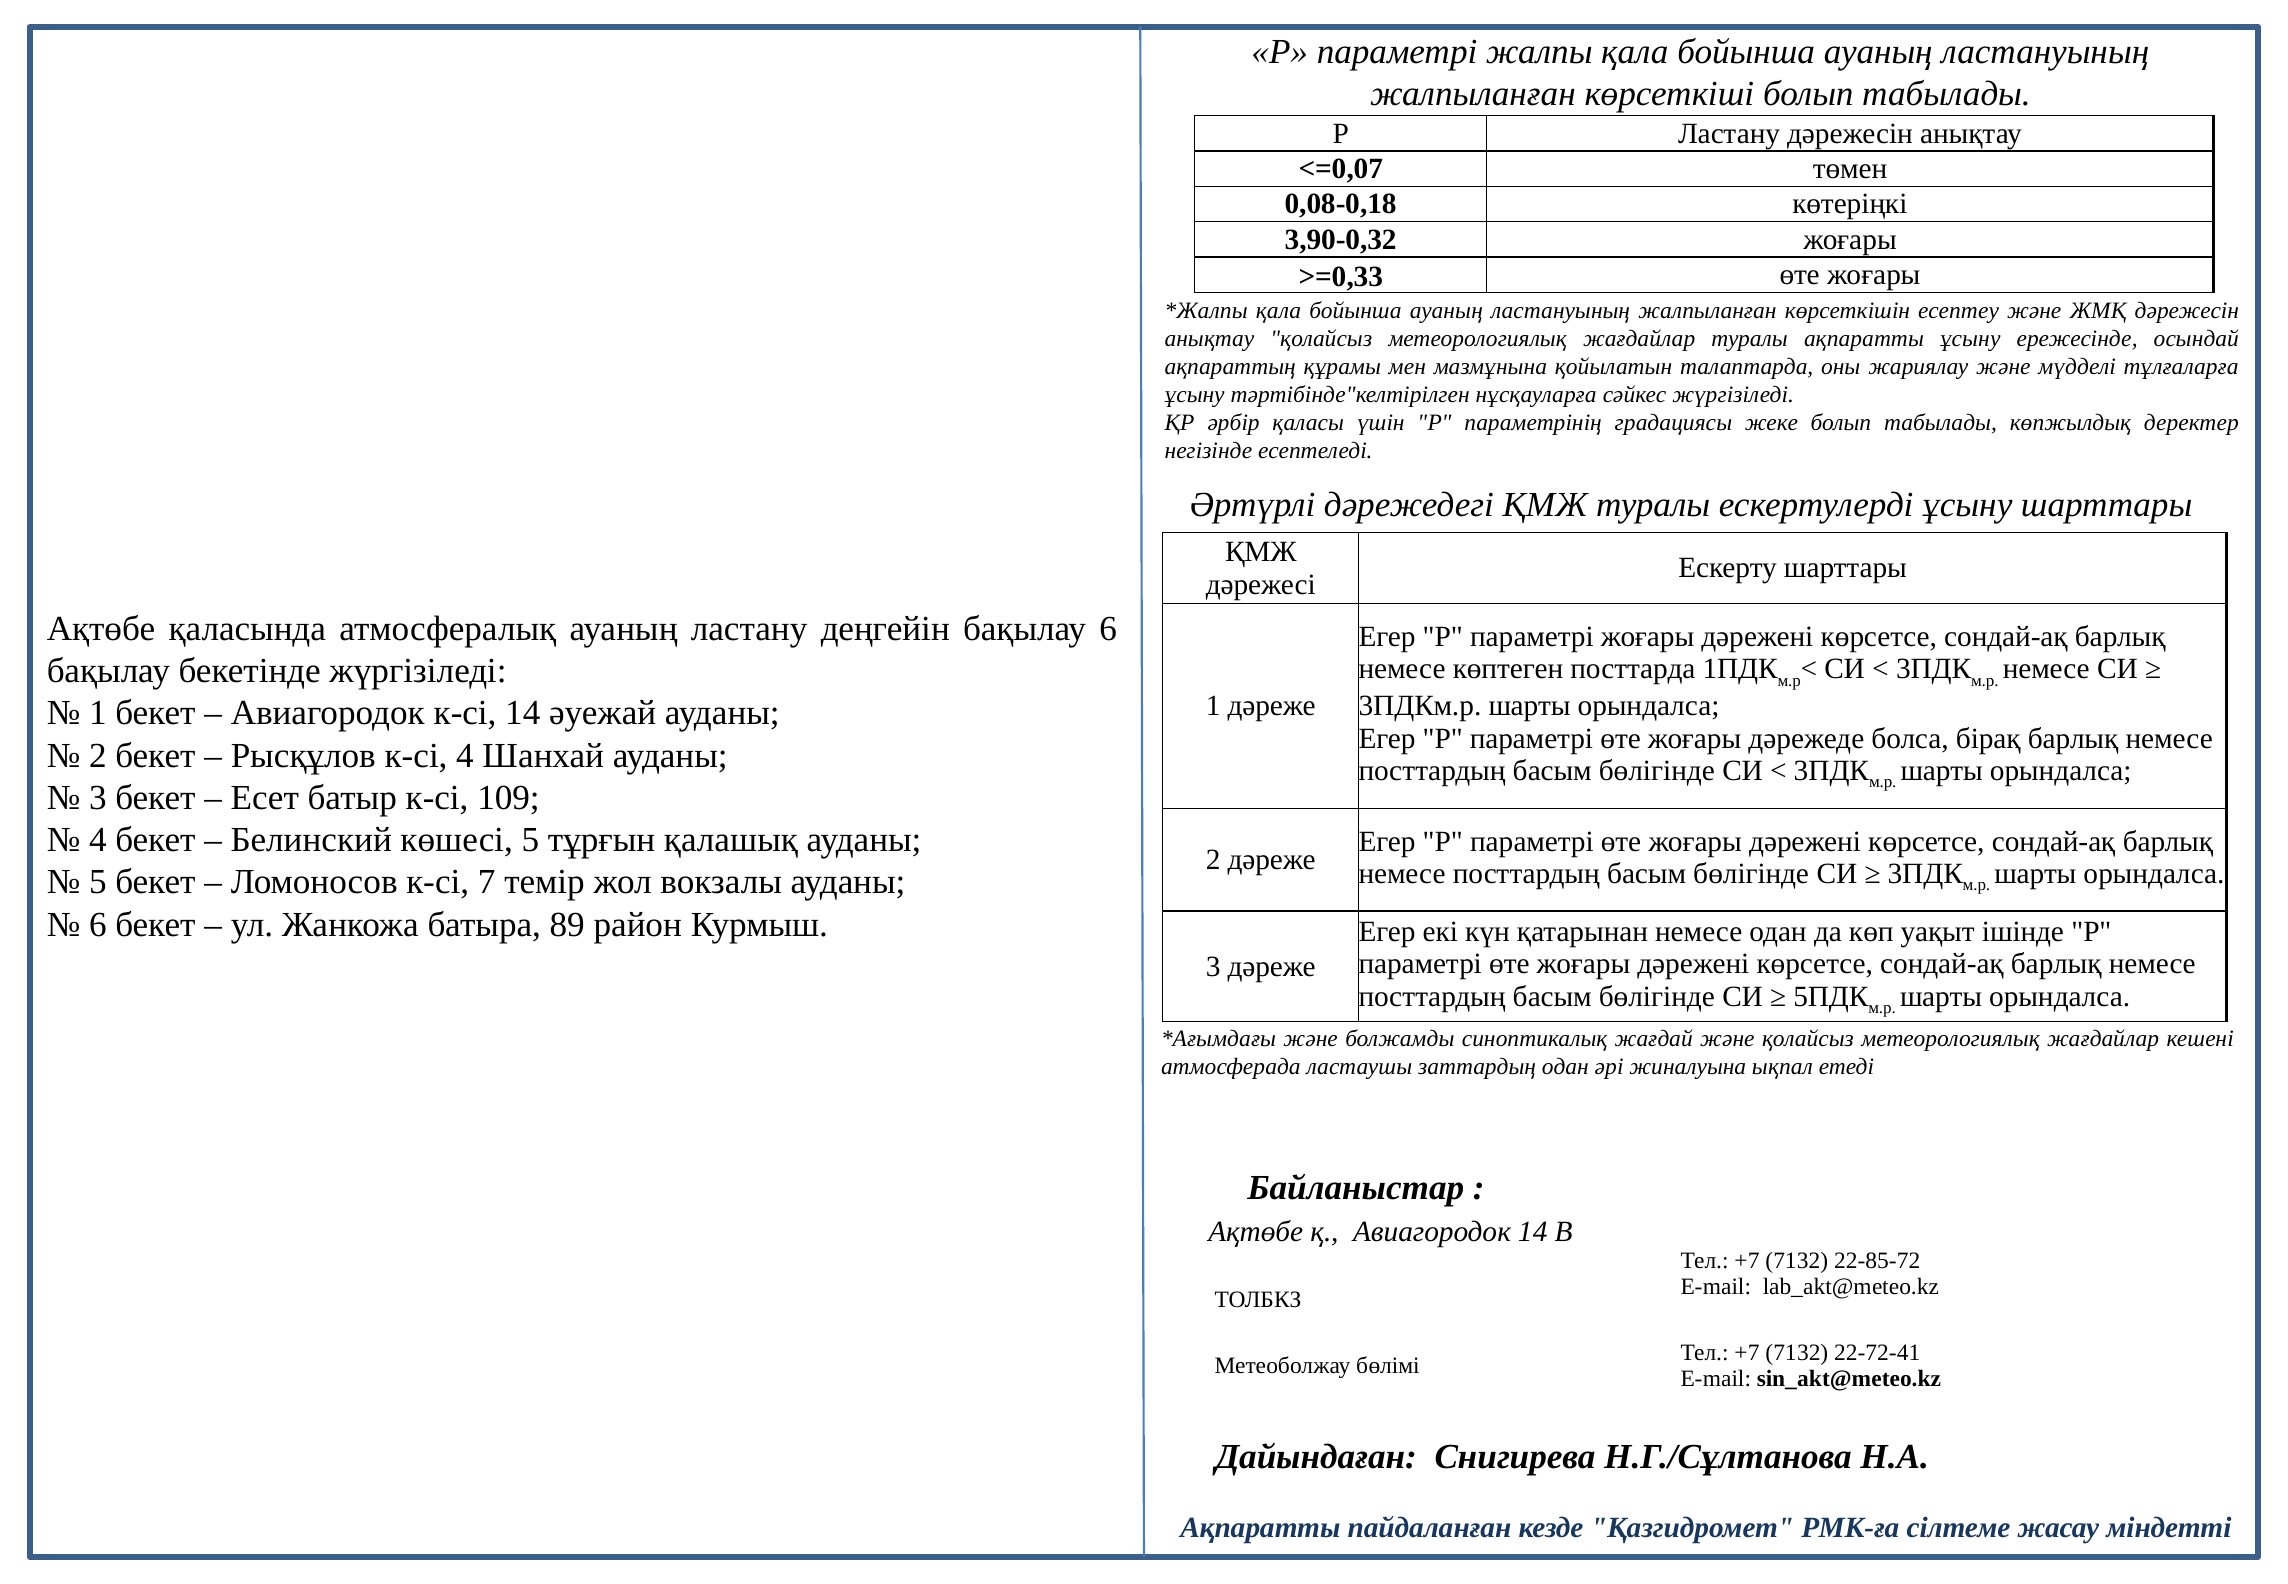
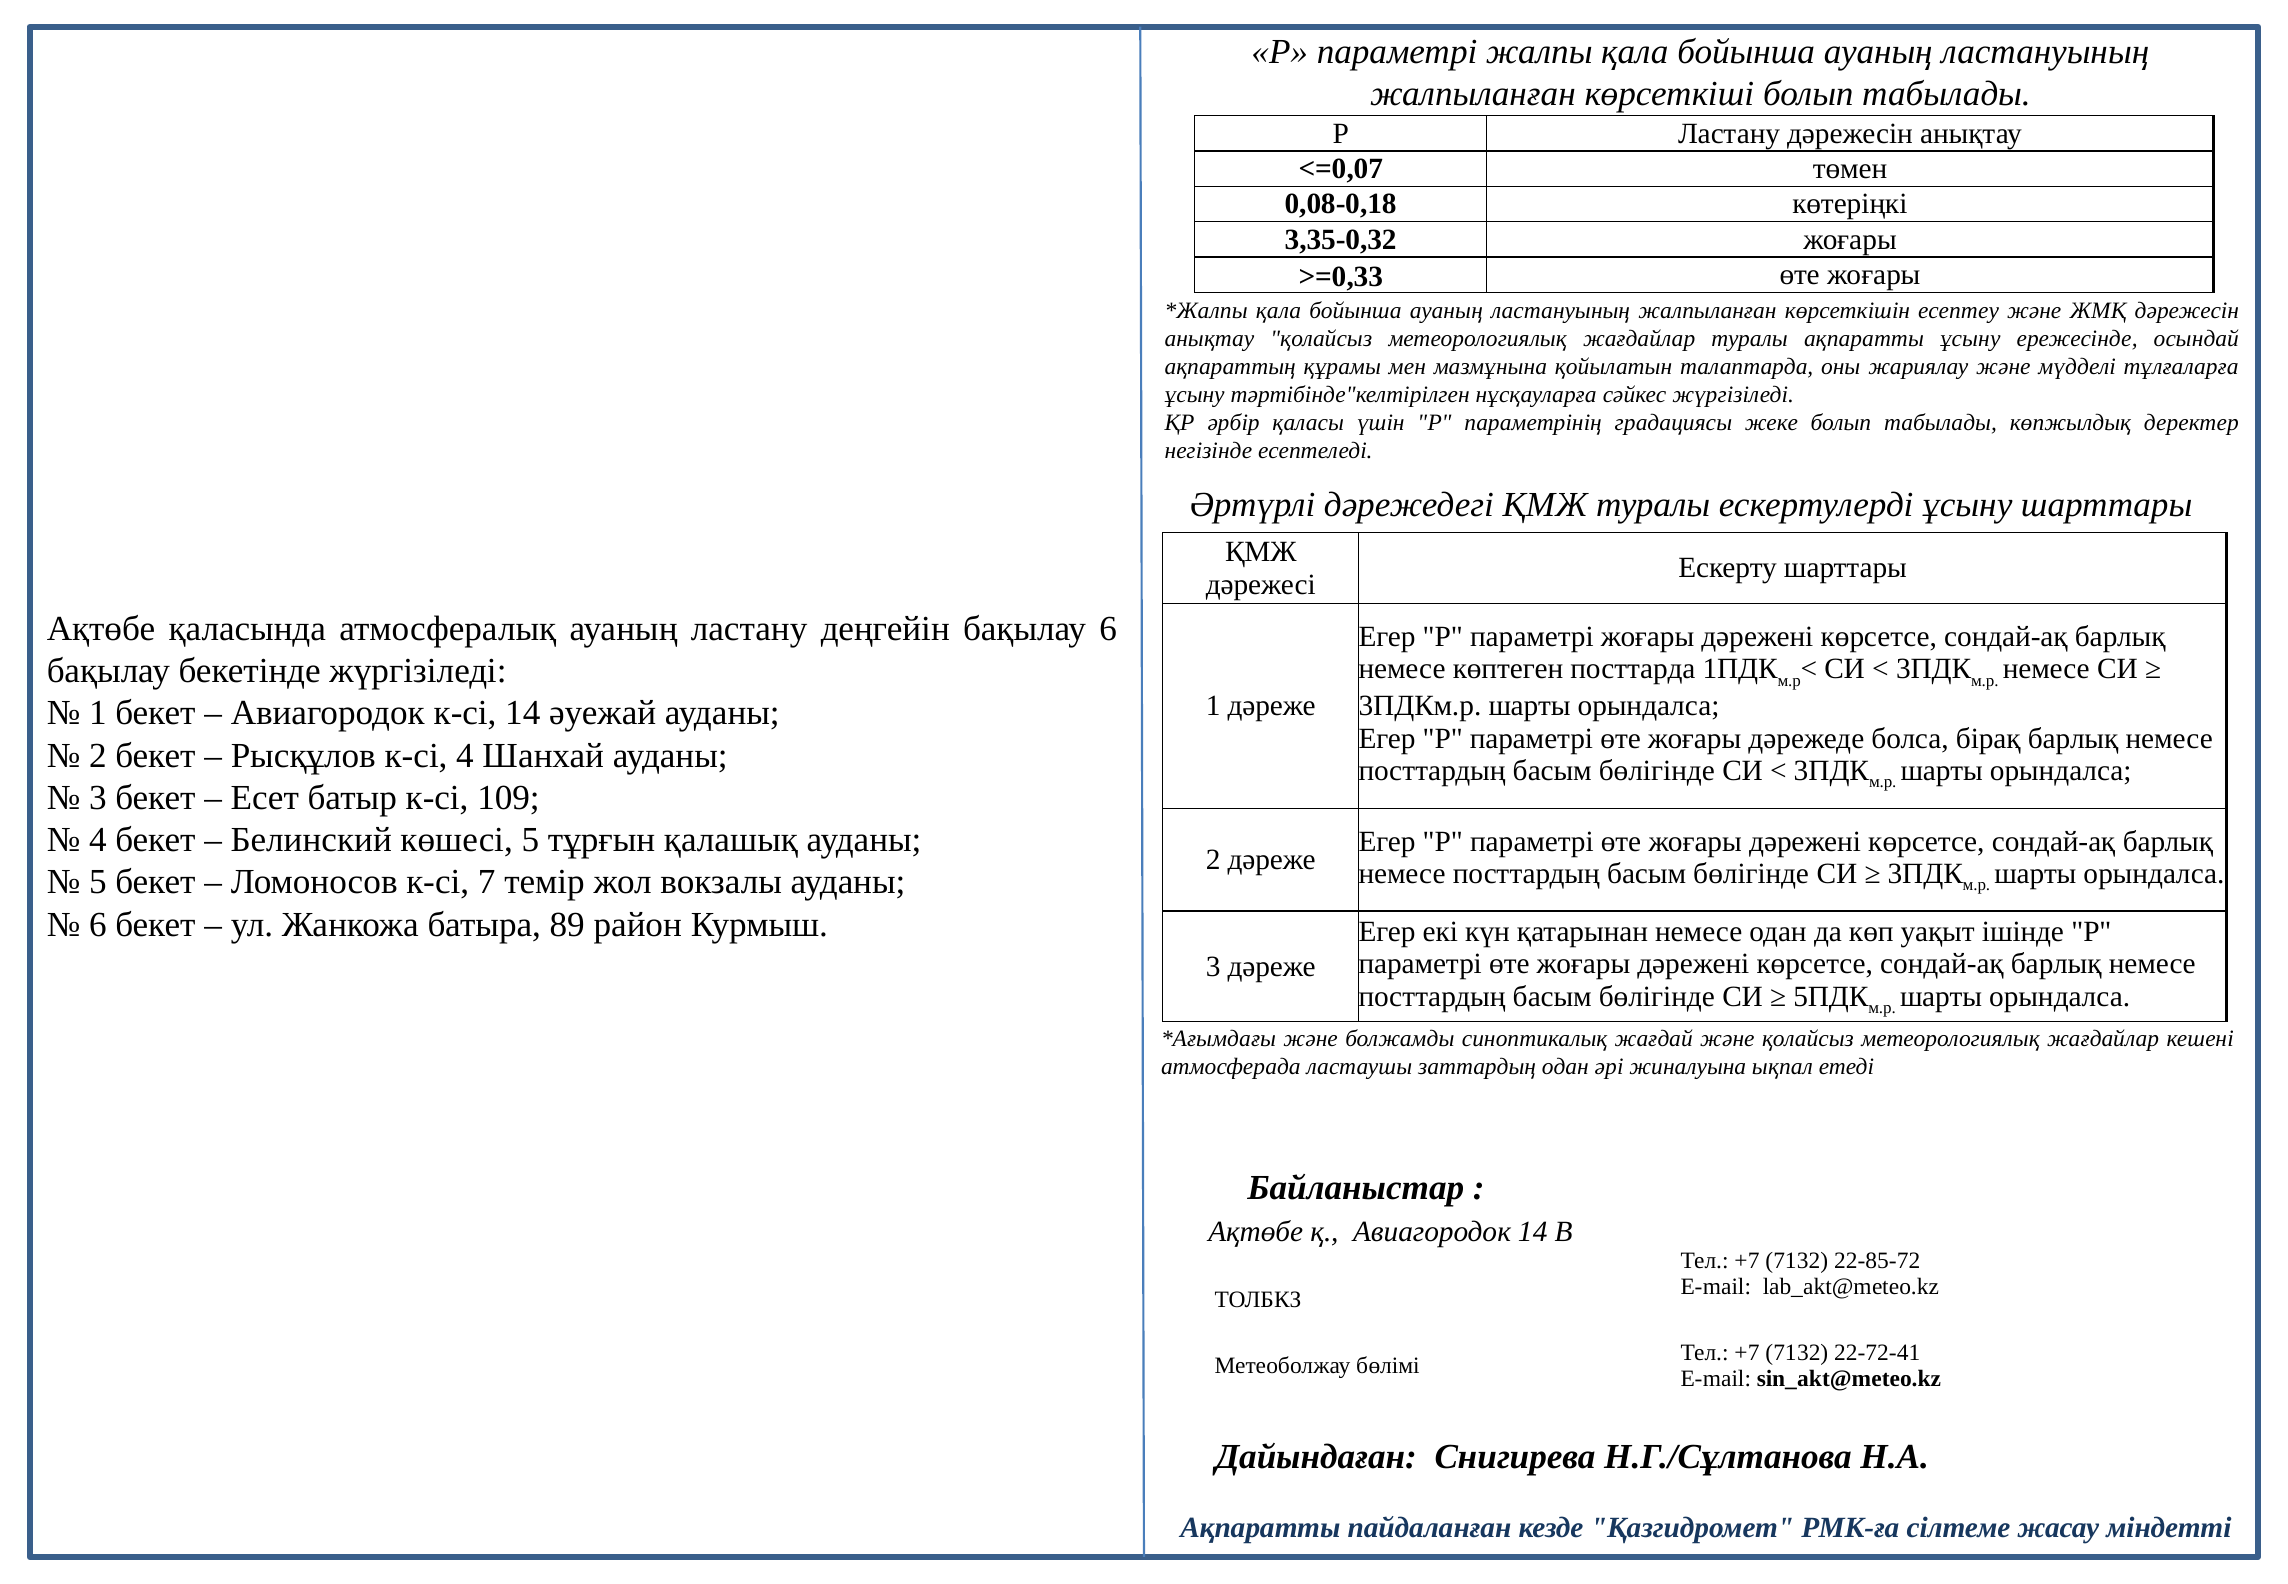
3,90-0,32: 3,90-0,32 -> 3,35-0,32 (1341, 240)
